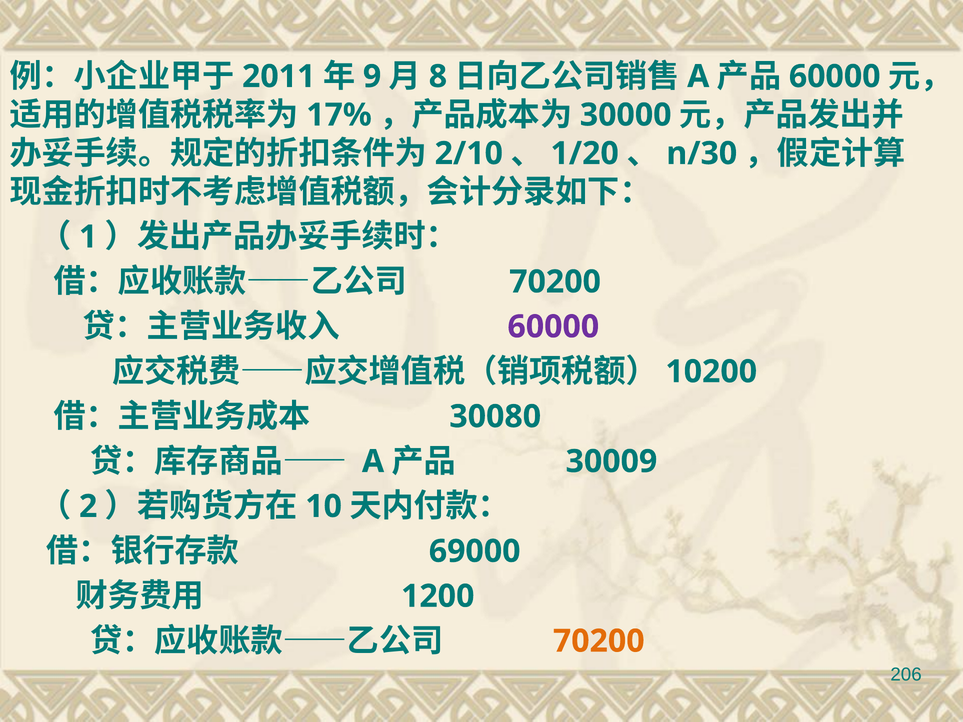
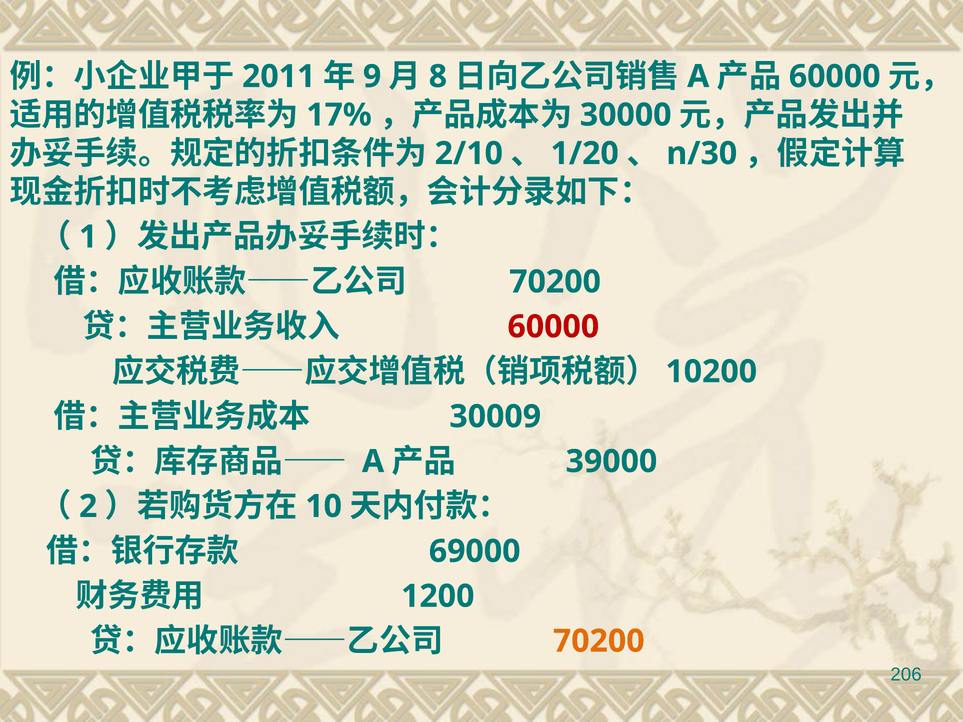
60000 colour: purple -> red (553, 327)
30080: 30080 -> 30009 (495, 417)
30009: 30009 -> 39000 (611, 462)
